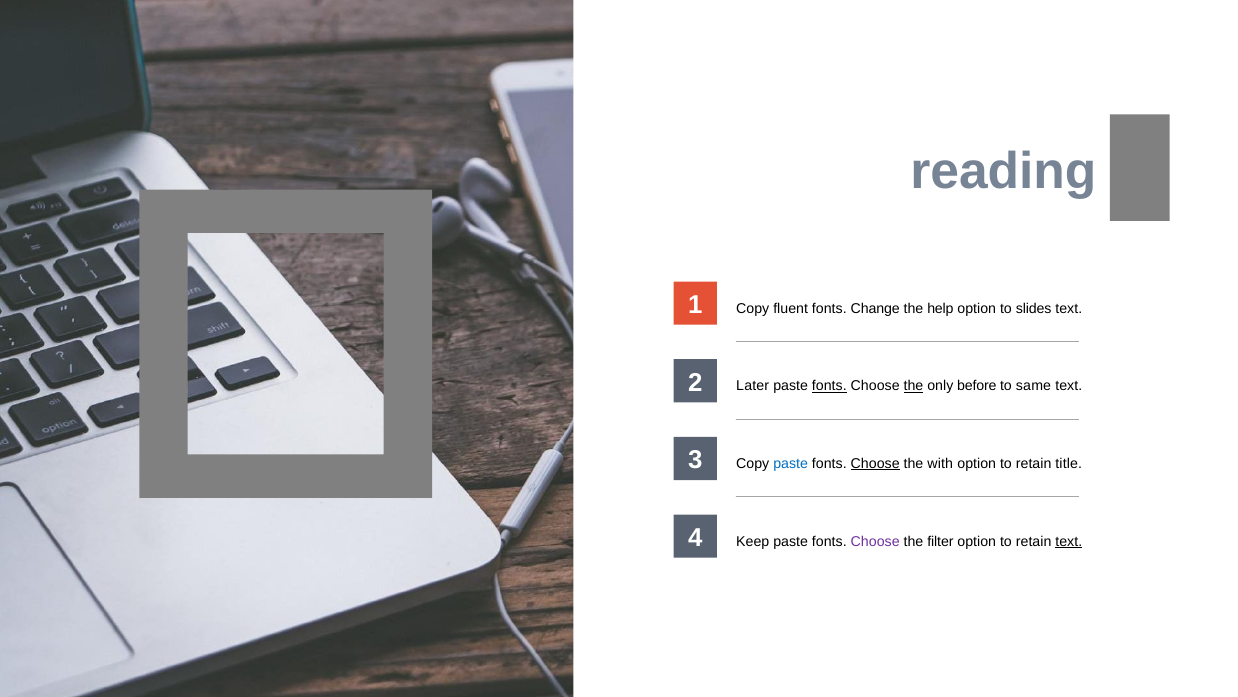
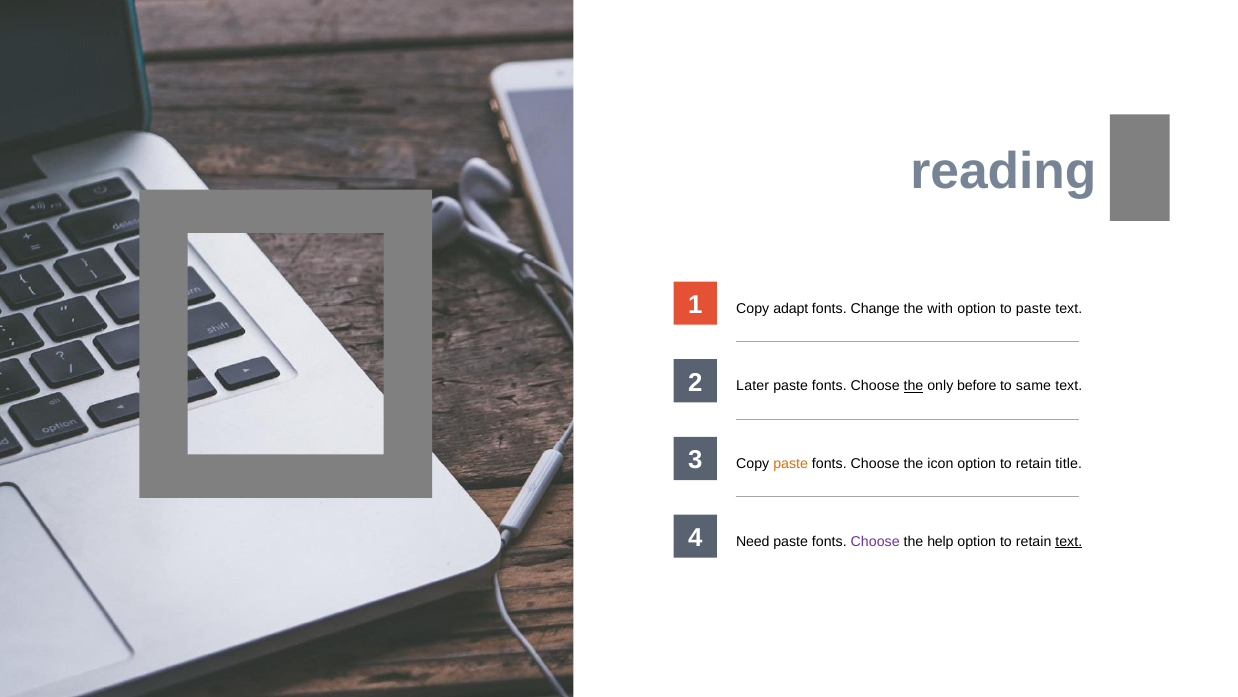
fluent: fluent -> adapt (791, 308)
help: help -> with (940, 308)
to slides: slides -> paste (1034, 308)
fonts underline: present -> none (829, 386)
paste colour: blue -> orange (791, 463)
Choose underline: present -> none (875, 463)
with: with -> icon (940, 463)
Keep: Keep -> Need (753, 541)
filter: filter -> help (940, 541)
